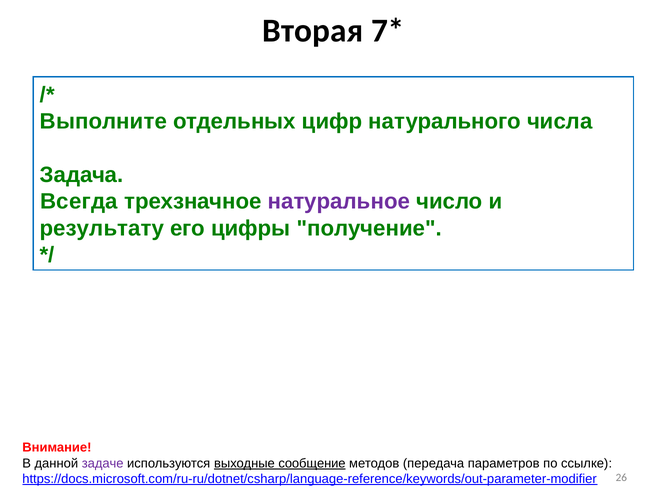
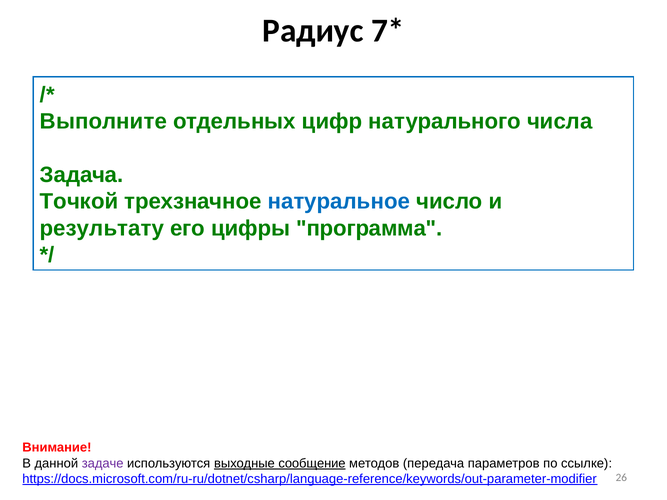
Вторая: Вторая -> Радиус (313, 31)
Всегда: Всегда -> Точкой (79, 202)
натуральное colour: purple -> blue (339, 202)
получение: получение -> программа (369, 228)
